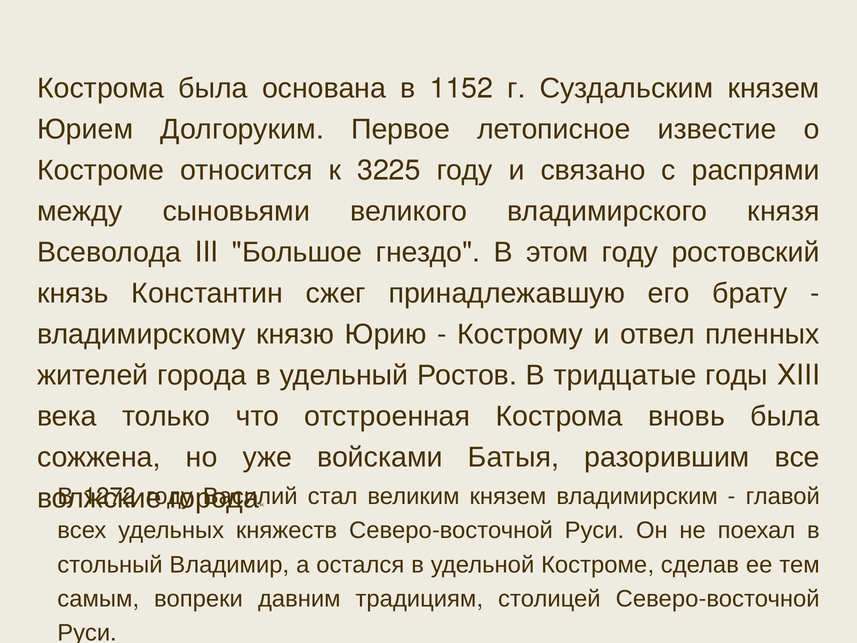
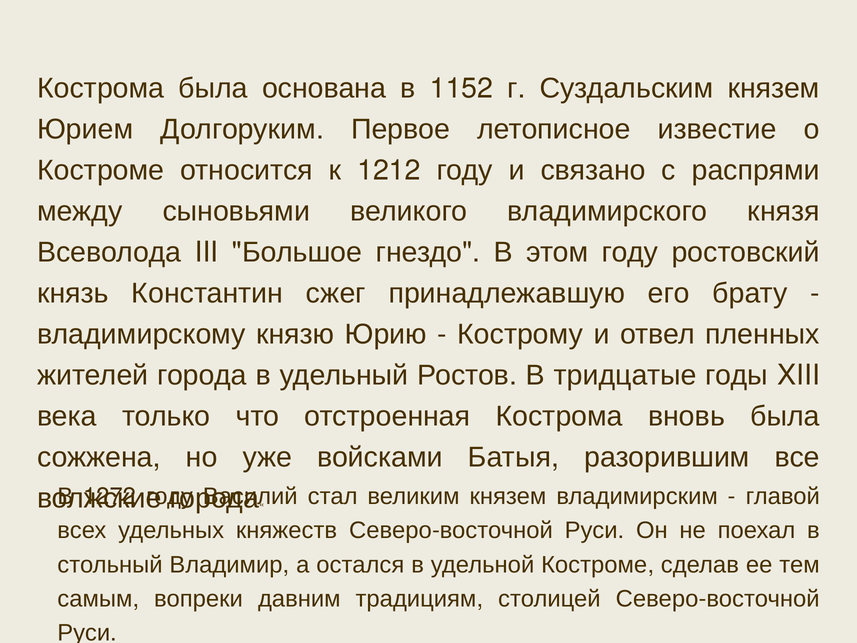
3225: 3225 -> 1212 (389, 170)
